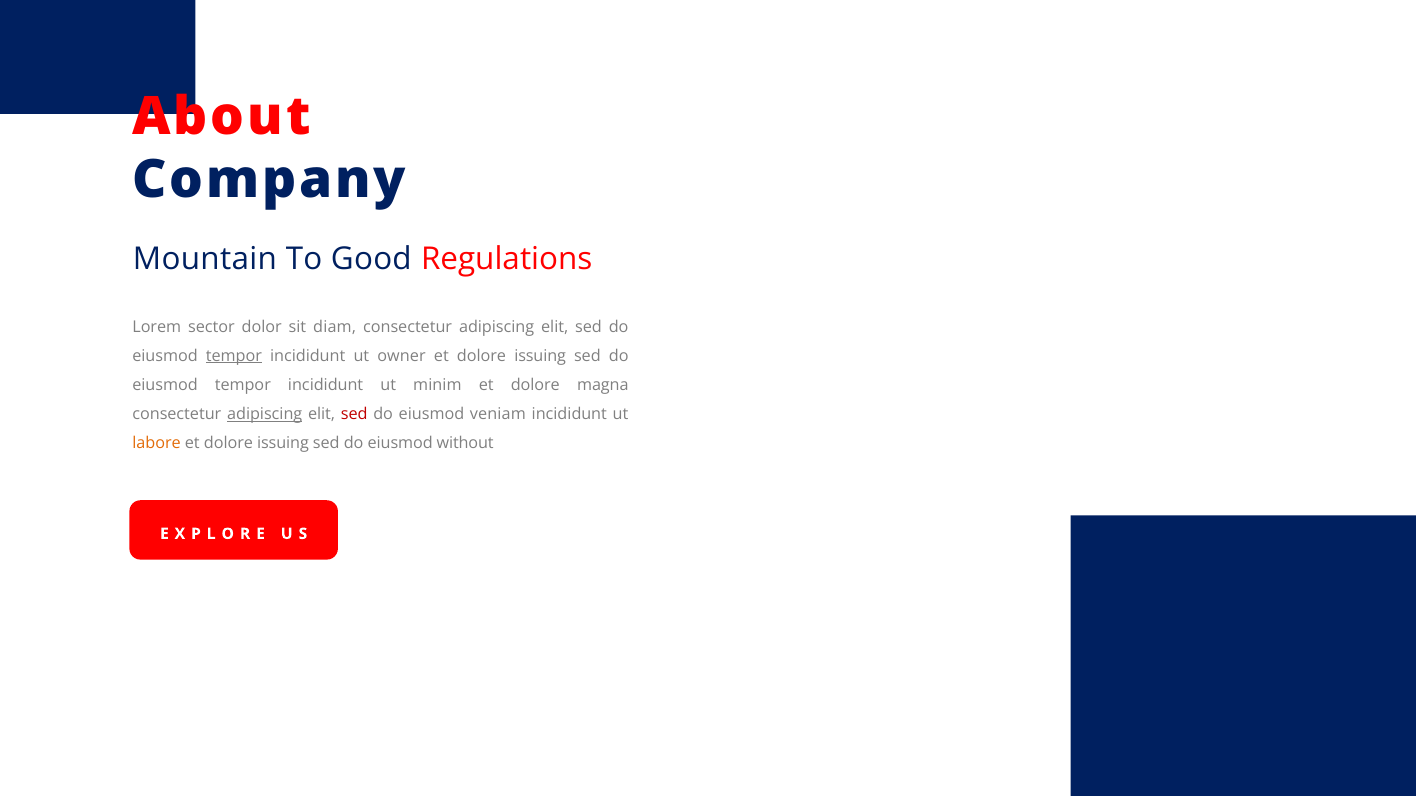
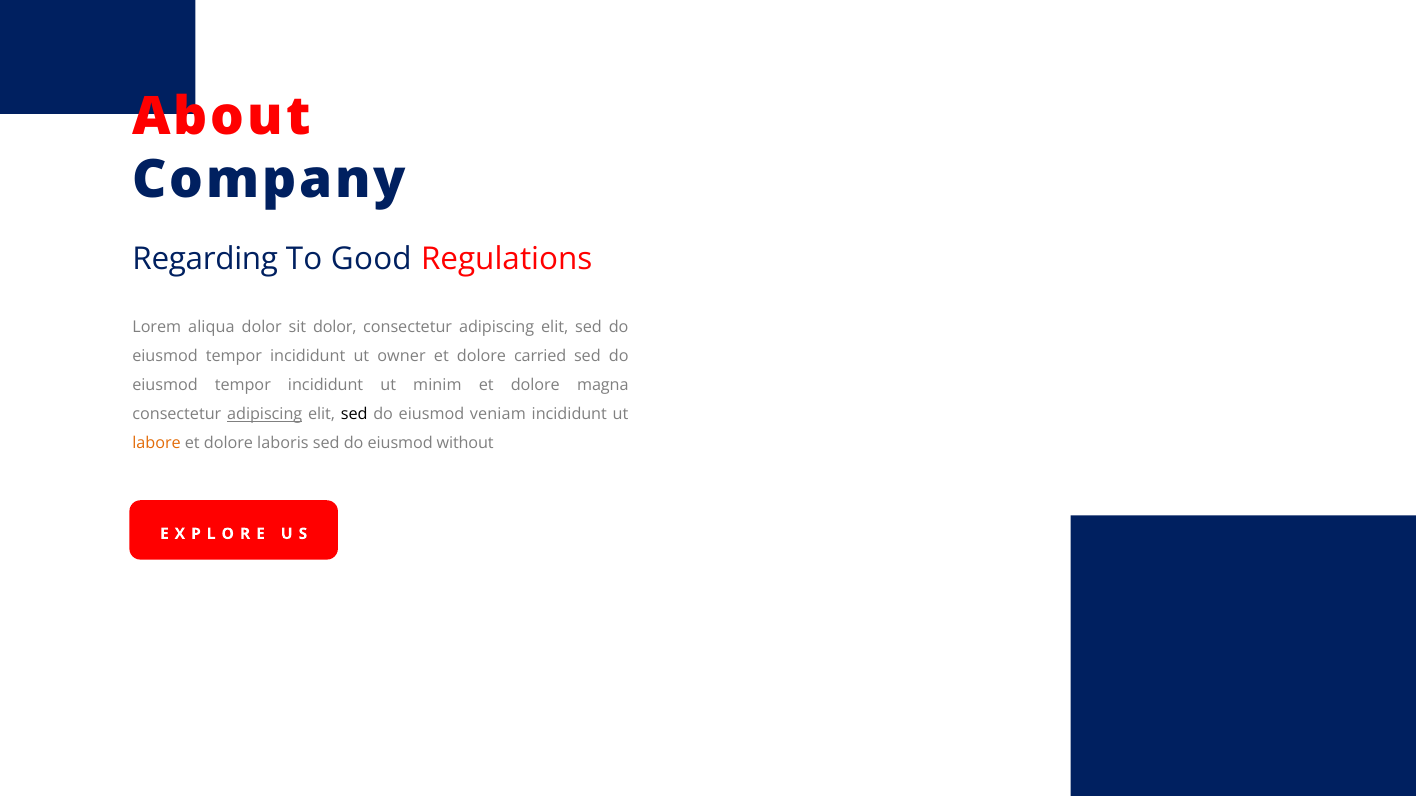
Mountain: Mountain -> Regarding (205, 259)
sector: sector -> aliqua (211, 327)
sit diam: diam -> dolor (335, 327)
tempor underline: present -> none (234, 356)
issuing: issuing -> carried (540, 356)
sed colour: red -> black (354, 414)
issuing: issuing -> laboris (283, 444)
